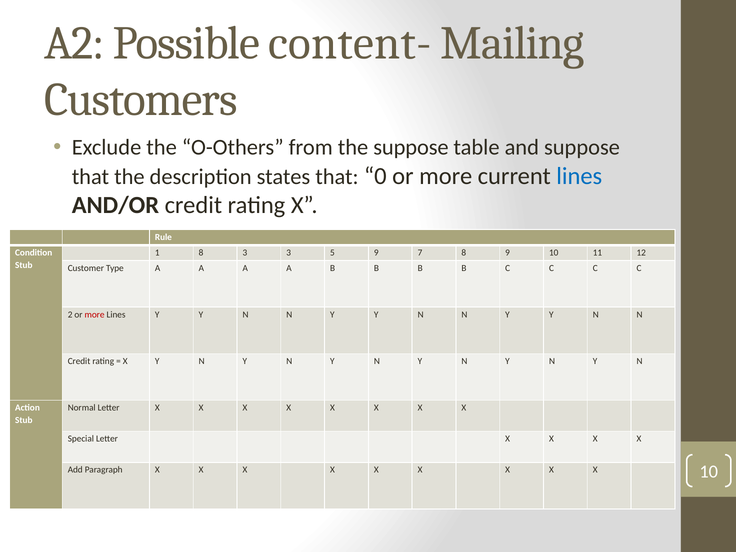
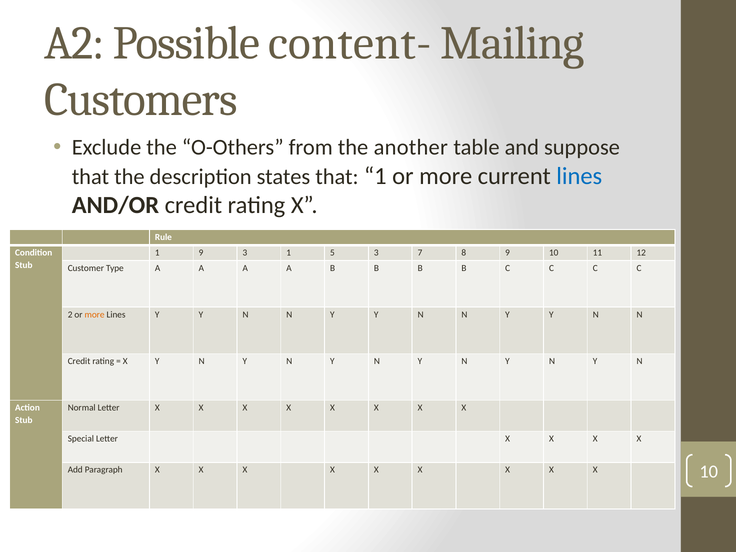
the suppose: suppose -> another (411, 148)
that 0: 0 -> 1 (375, 176)
1 8: 8 -> 9 (201, 252)
3 3: 3 -> 1 (289, 252)
5 9: 9 -> 3 (376, 252)
more colour: red -> orange (95, 315)
